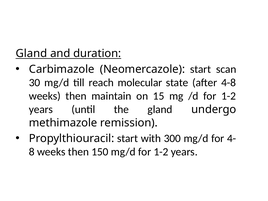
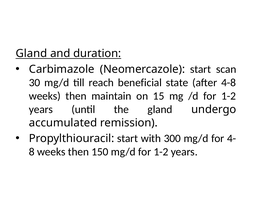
molecular: molecular -> beneficial (140, 83)
methimazole: methimazole -> accumulated (63, 123)
